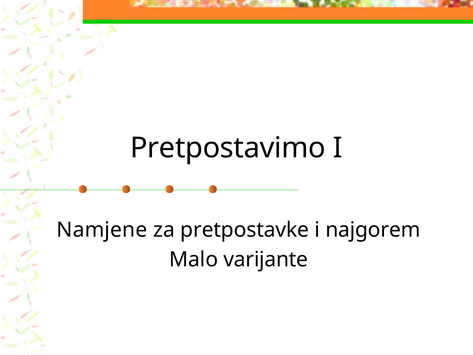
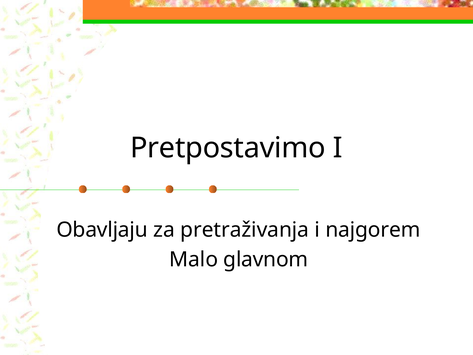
Namjene: Namjene -> Obavljaju (102, 230)
pretpostavke: pretpostavke -> pretraživanja (245, 230)
varijante: varijante -> glavnom (266, 259)
